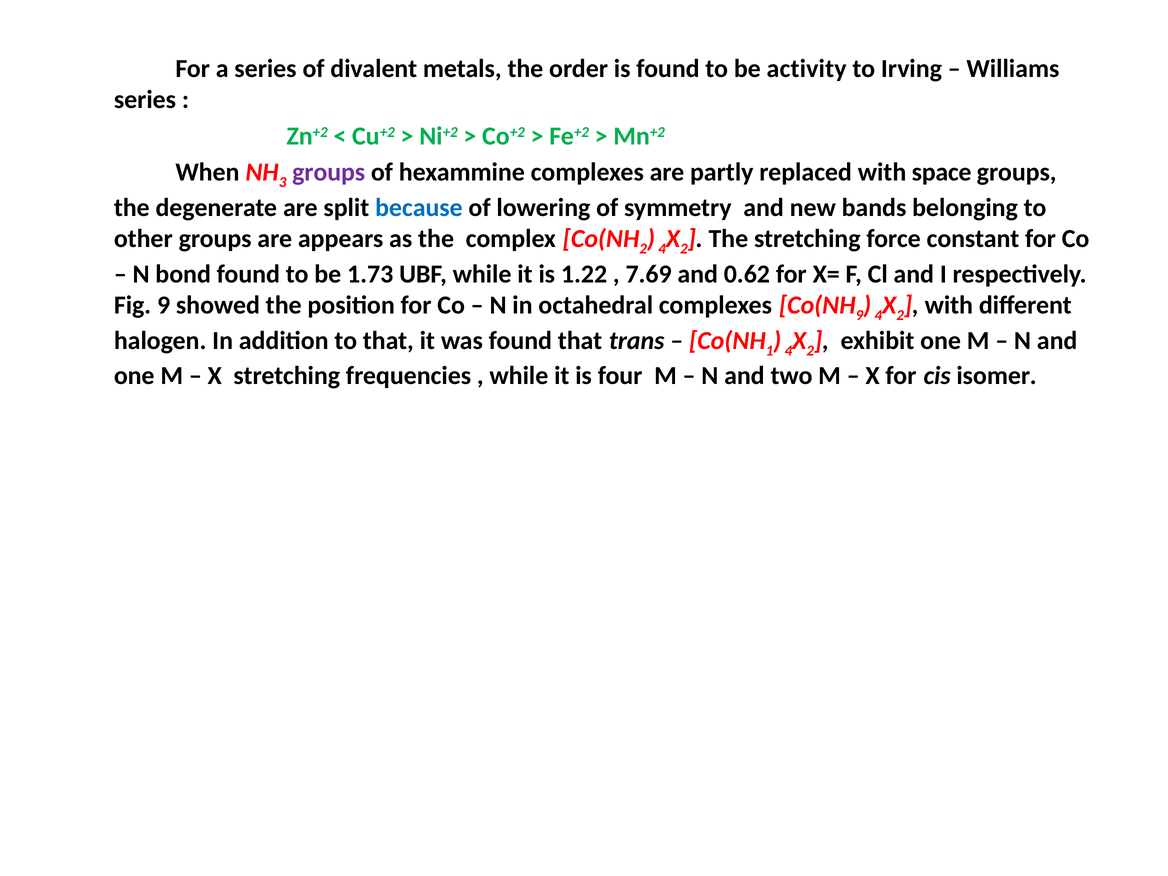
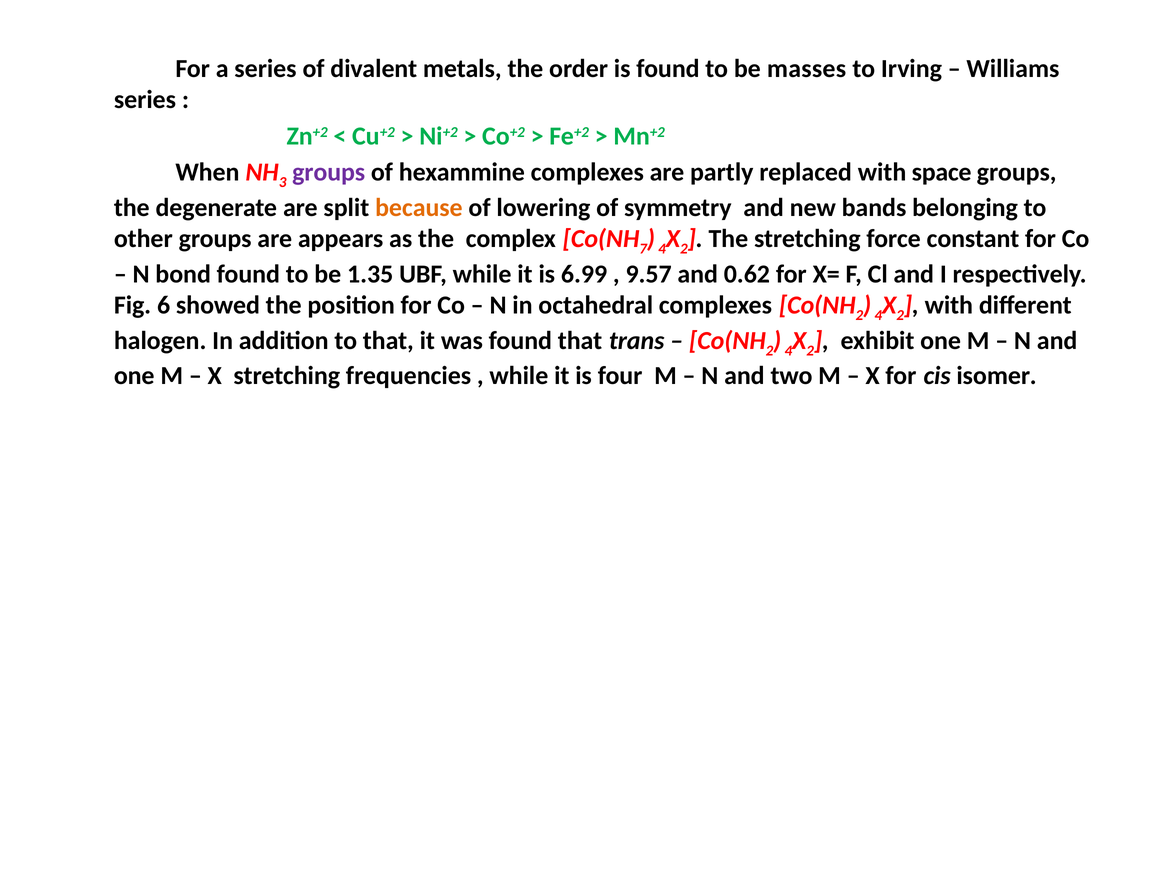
activity: activity -> masses (806, 69)
because colour: blue -> orange (419, 208)
2: 2 -> 7 (643, 249)
1.73: 1.73 -> 1.35 (370, 274)
1.22: 1.22 -> 6.99 (584, 274)
7.69: 7.69 -> 9.57 (649, 274)
Fig 9: 9 -> 6 (164, 305)
9: 9 -> 2 (859, 315)
1: 1 -> 2 (769, 351)
